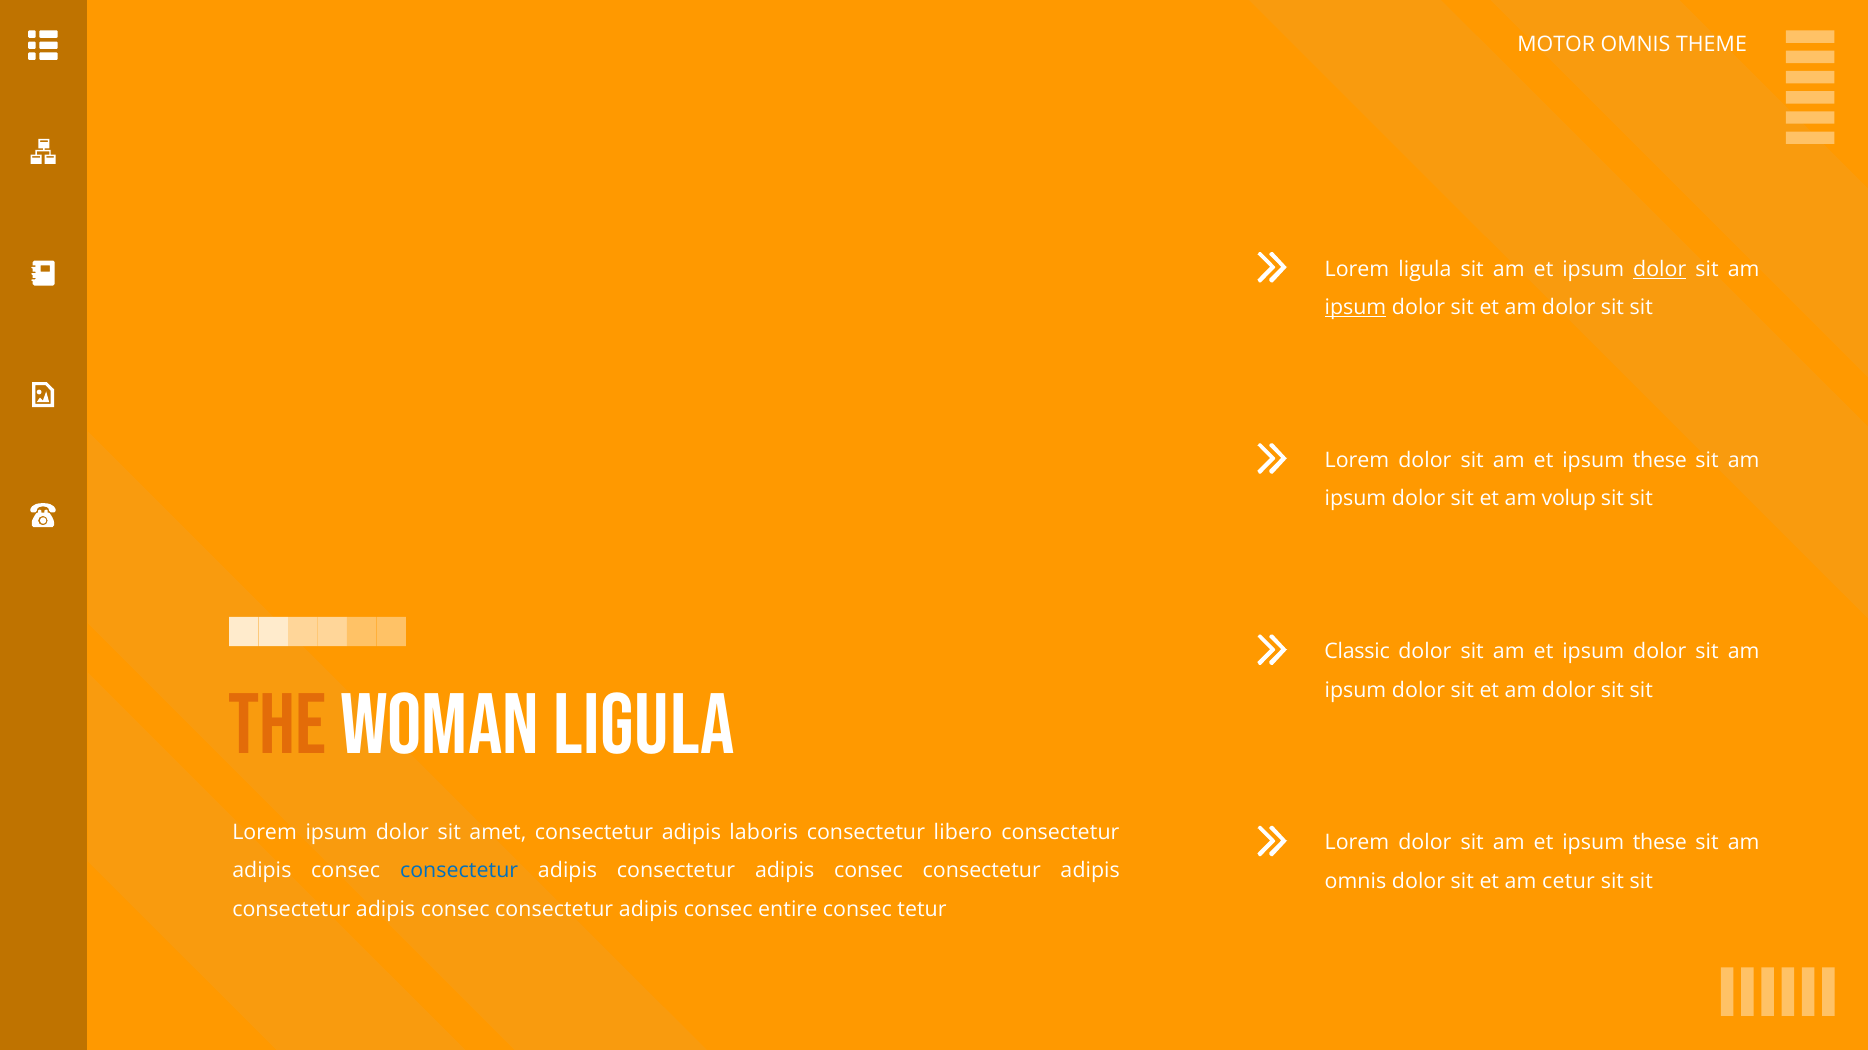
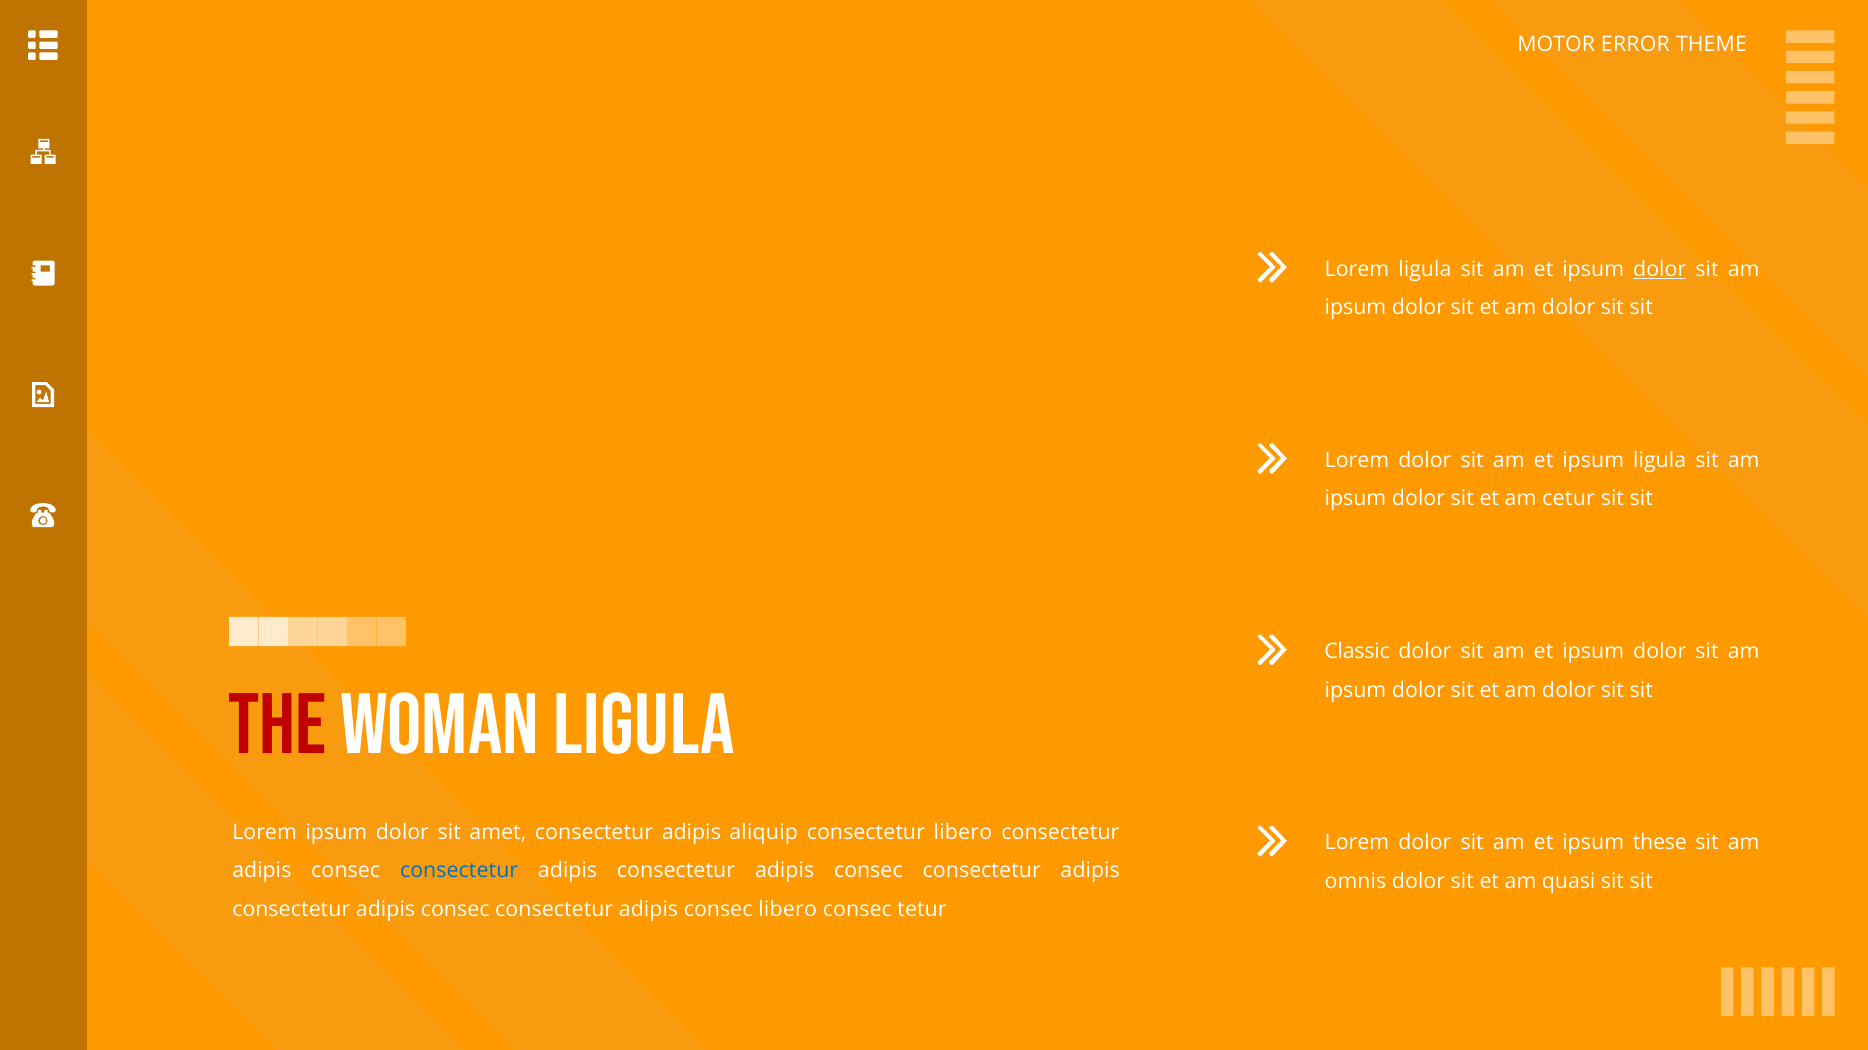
MOTOR OMNIS: OMNIS -> ERROR (1635, 45)
ipsum underline: present -> none (1355, 308)
these: these -> ligula (1660, 461)
volup: volup -> cetur (1569, 499)
The colour: orange -> red (277, 726)
laboris: laboris -> aliquip (764, 833)
cetur: cetur -> quasi (1569, 882)
consec entire: entire -> libero (788, 910)
